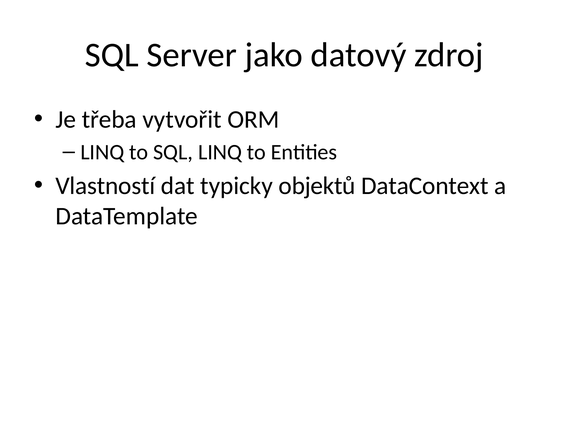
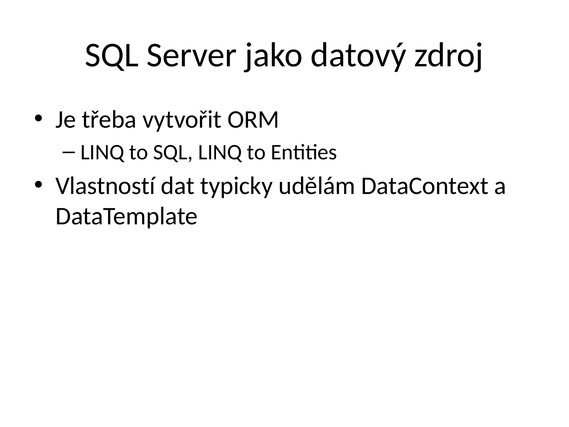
objektů: objektů -> udělám (317, 186)
